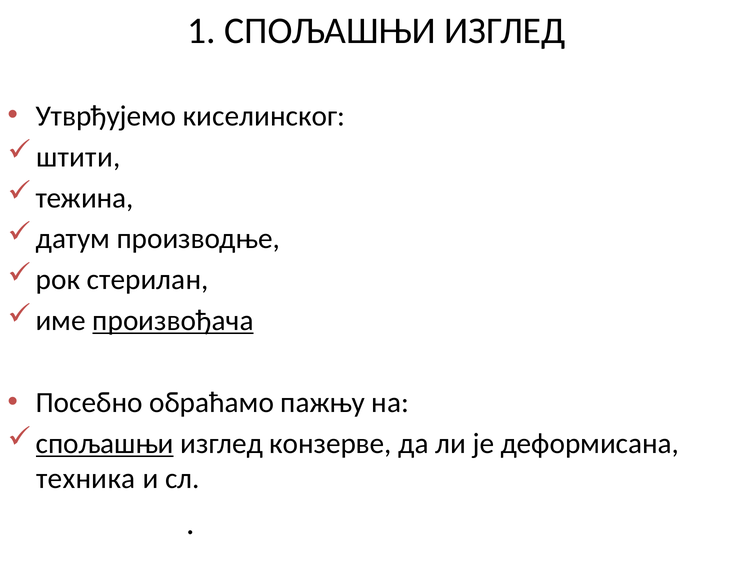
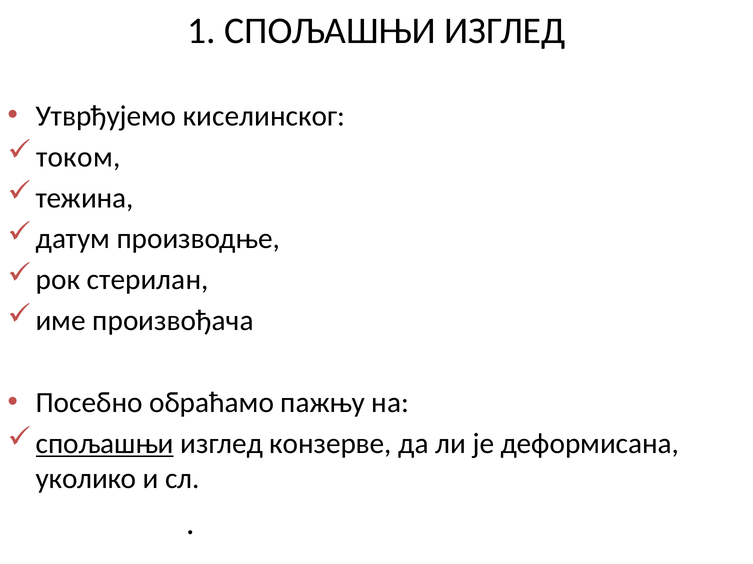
штити: штити -> током (78, 157)
произвођача underline: present -> none (173, 321)
техника: техника -> уколико (86, 479)
